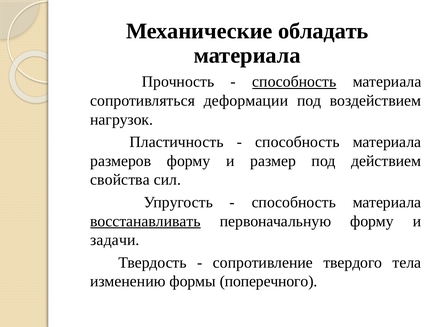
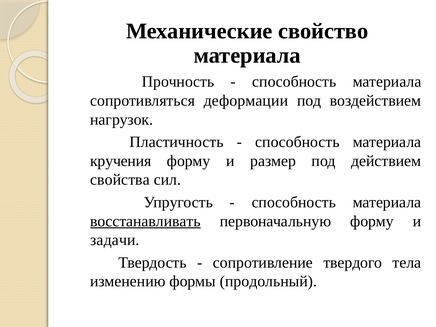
обладать: обладать -> свойство (323, 31)
способность underline: present -> none (294, 82)
размеров: размеров -> кручения (121, 161)
поперечного: поперечного -> продольный (268, 281)
